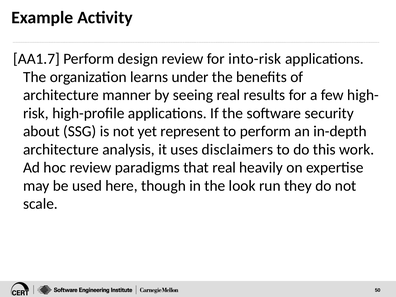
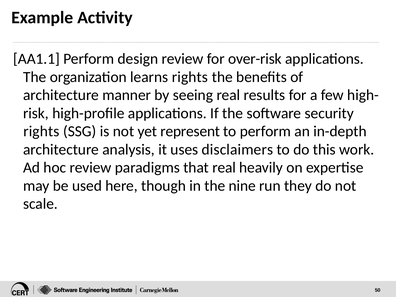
AA1.7: AA1.7 -> AA1.1 (37, 59)
into-risk: into-risk -> over-risk (255, 59)
learns under: under -> rights (190, 77)
about: about -> rights (41, 131)
look: look -> nine (242, 186)
